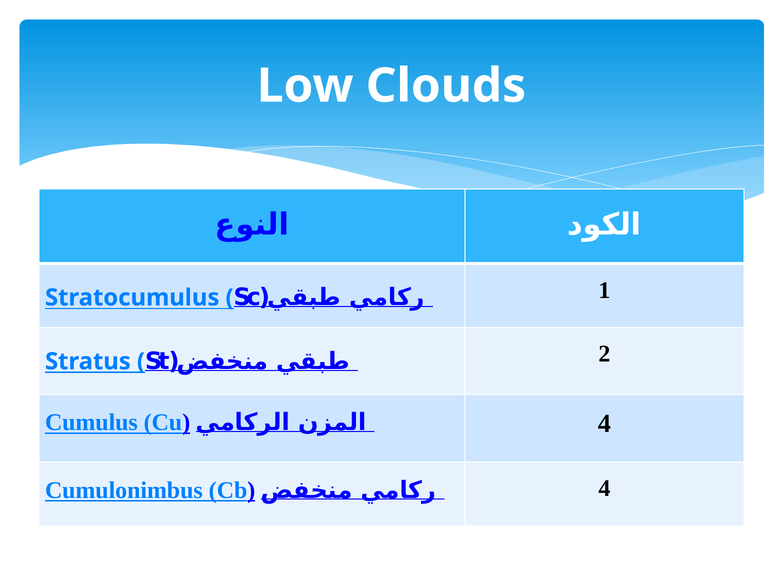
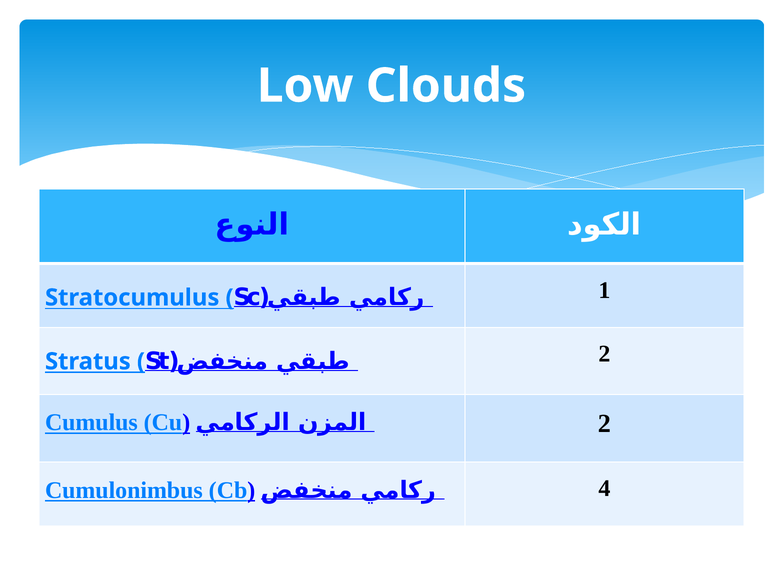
4: 4 -> 2 (604, 424)
